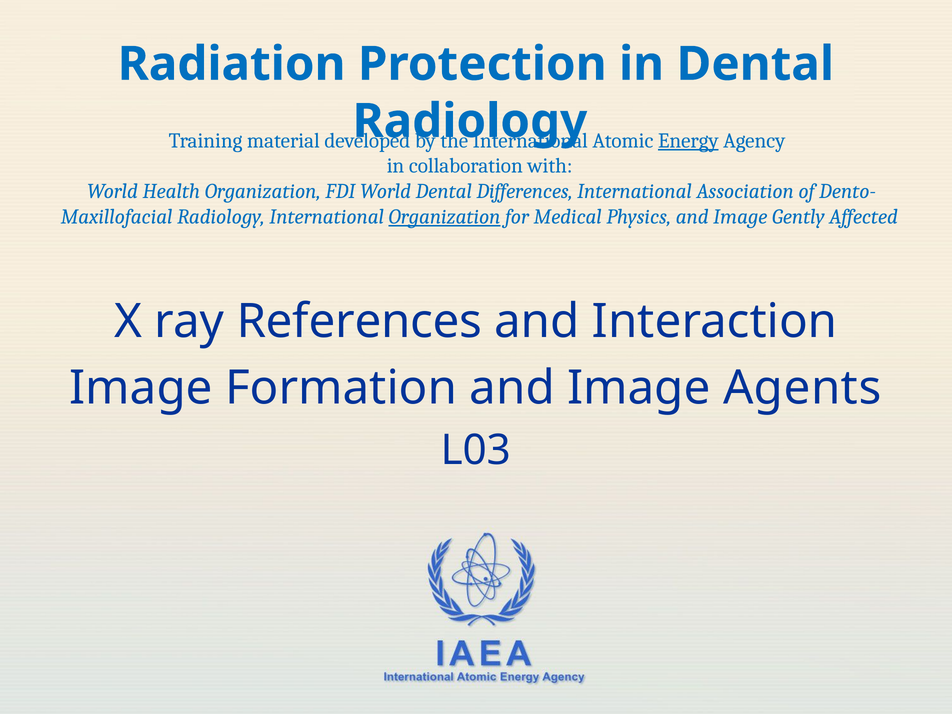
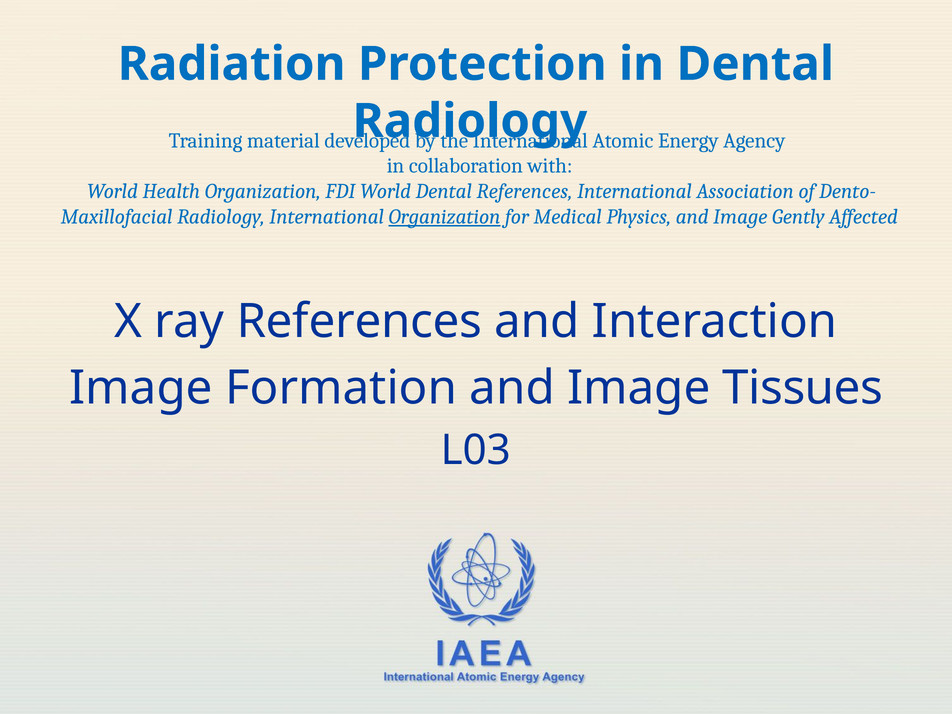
Energy underline: present -> none (688, 141)
Dental Differences: Differences -> References (525, 191)
Agents: Agents -> Tissues (803, 388)
